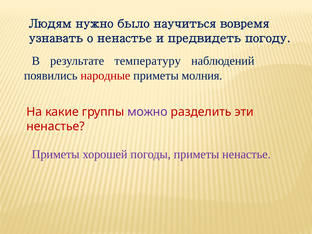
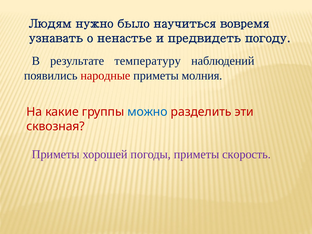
можно colour: purple -> blue (148, 112)
ненастье: ненастье -> сквозная (55, 126)
приметы ненастье: ненастье -> скорость (246, 154)
